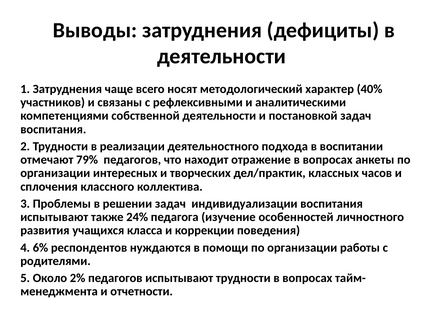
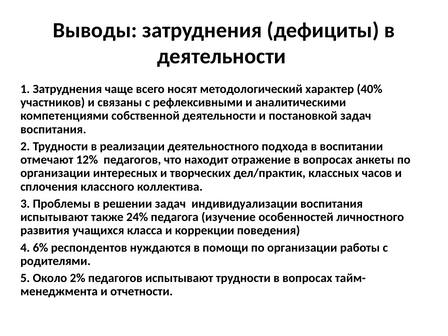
79%: 79% -> 12% (87, 160)
